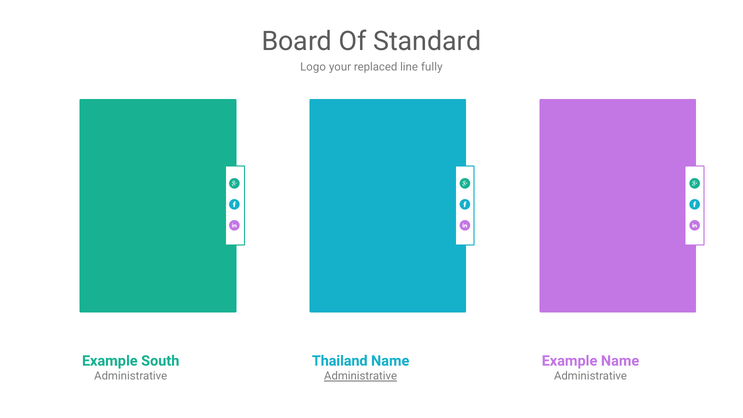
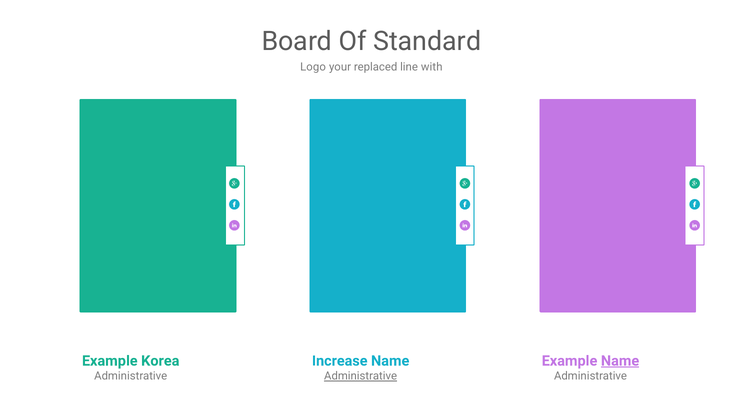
fully: fully -> with (432, 67)
South: South -> Korea (160, 361)
Thailand: Thailand -> Increase (340, 361)
Name underline: none -> present (620, 361)
